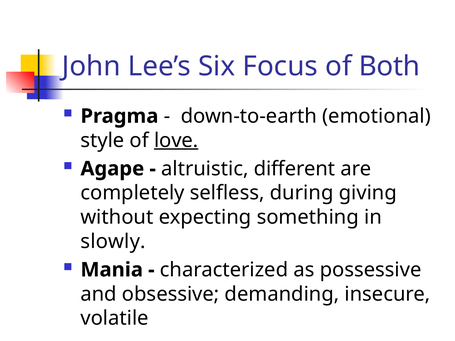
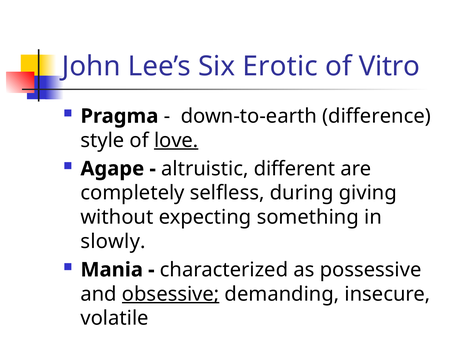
Focus: Focus -> Erotic (280, 66)
Both: Both -> Vitro (389, 66)
emotional: emotional -> difference (377, 116)
obsessive underline: none -> present (171, 294)
